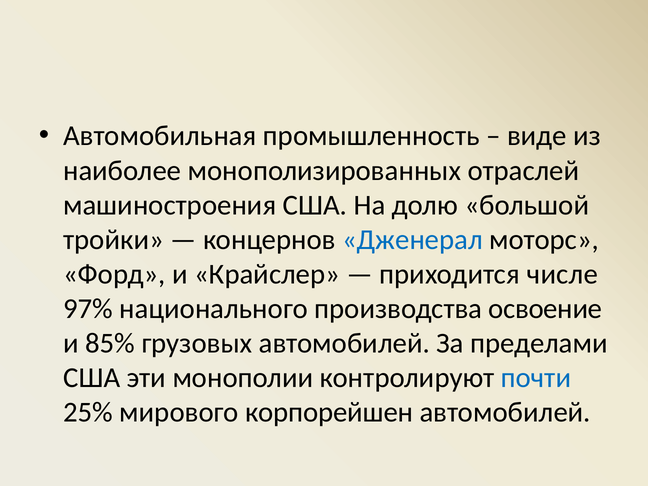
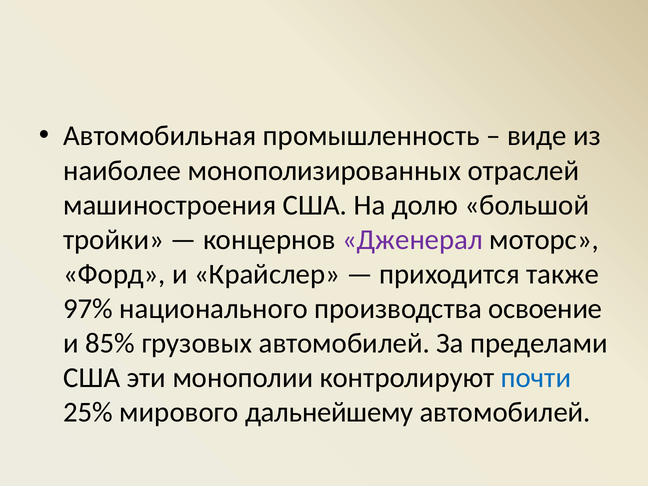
Дженерал colour: blue -> purple (413, 240)
числе: числе -> также (563, 274)
корпорейшен: корпорейшен -> дальнейшему (329, 412)
